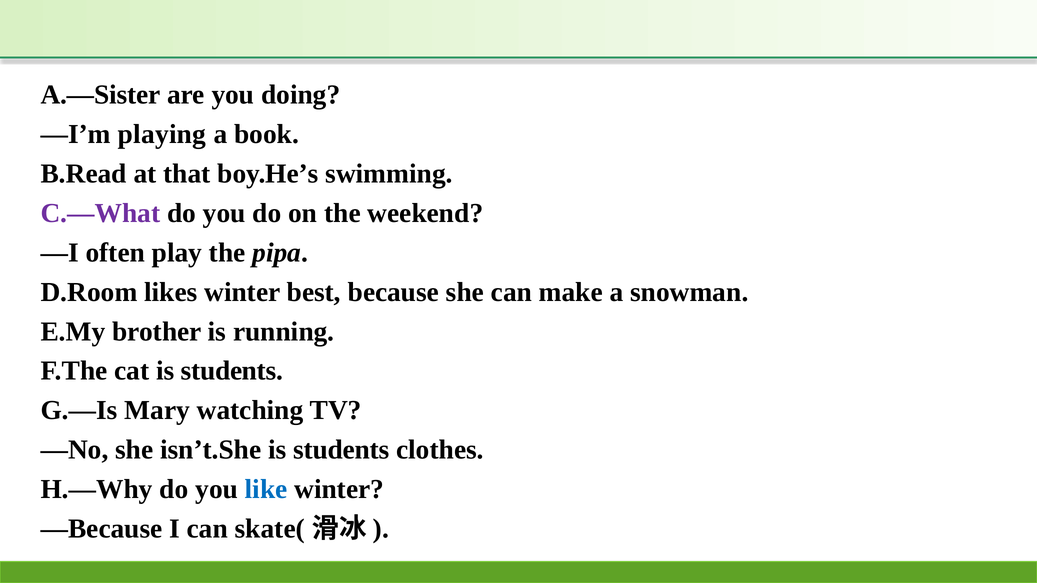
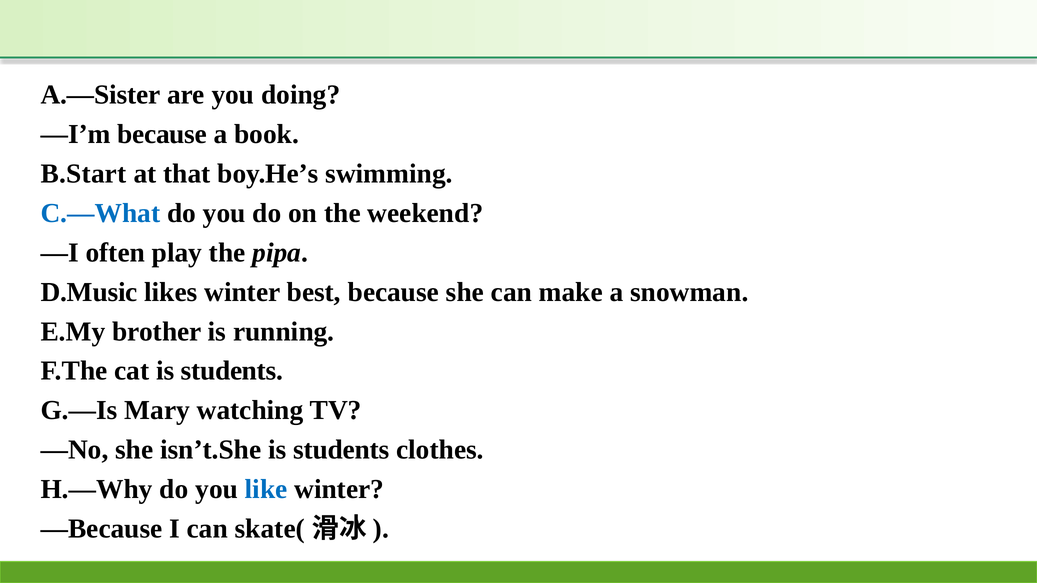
—I’m playing: playing -> because (162, 134)
B.Read: B.Read -> B.Start (84, 174)
C.—What colour: purple -> blue (100, 213)
D.Room: D.Room -> D.Music (89, 292)
